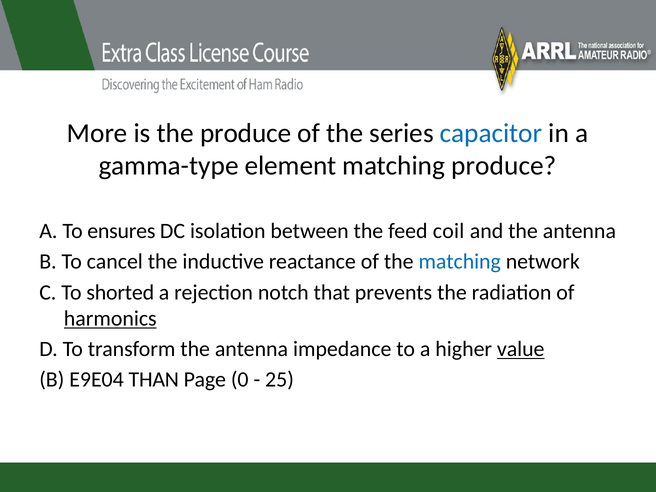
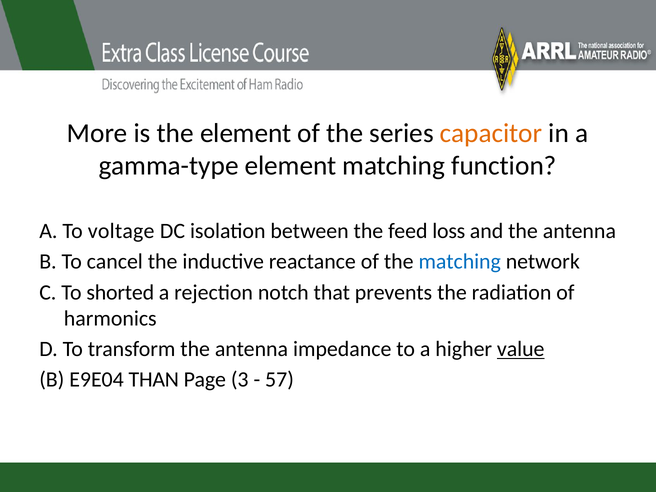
the produce: produce -> element (246, 133)
capacitor colour: blue -> orange (491, 133)
matching produce: produce -> function (504, 166)
ensures: ensures -> voltage (121, 231)
coil: coil -> loss (449, 231)
harmonics underline: present -> none (110, 319)
0: 0 -> 3 (240, 380)
25: 25 -> 57 (279, 380)
